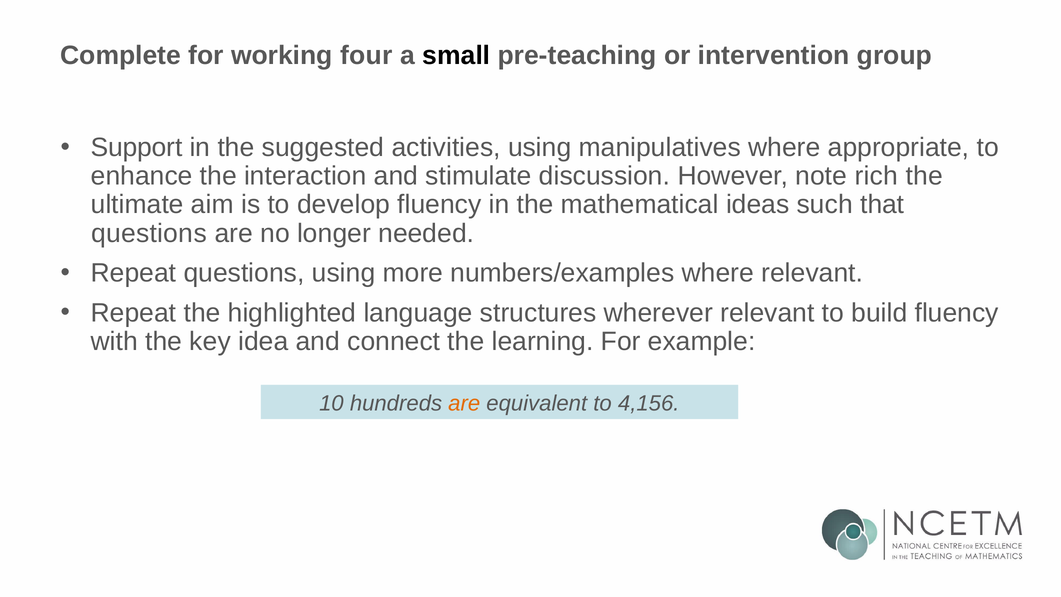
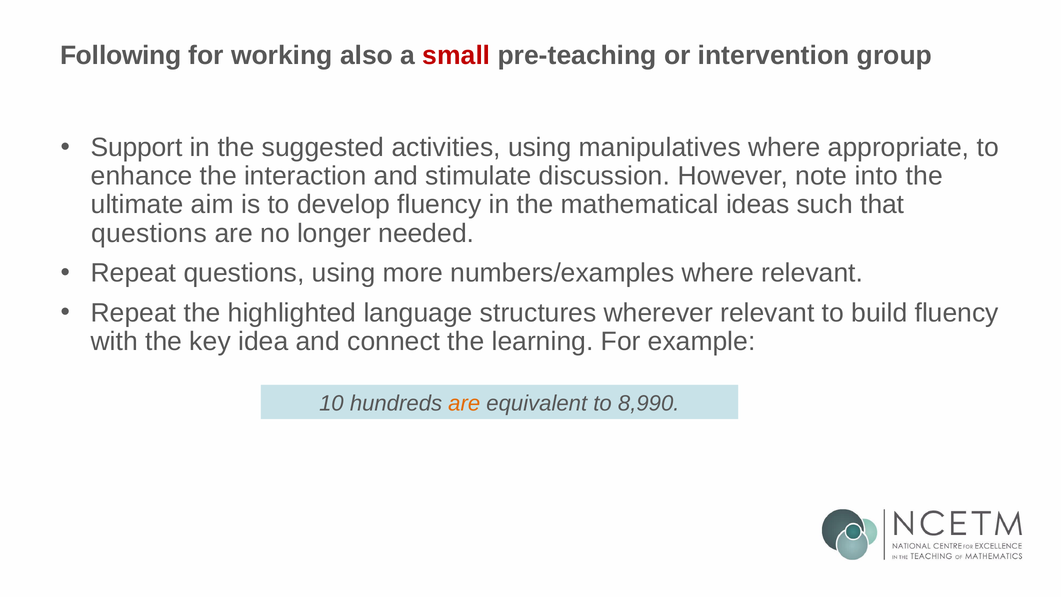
Complete: Complete -> Following (121, 56)
four: four -> also (367, 56)
small colour: black -> red (456, 56)
rich: rich -> into (876, 176)
4,156: 4,156 -> 8,990 (649, 403)
